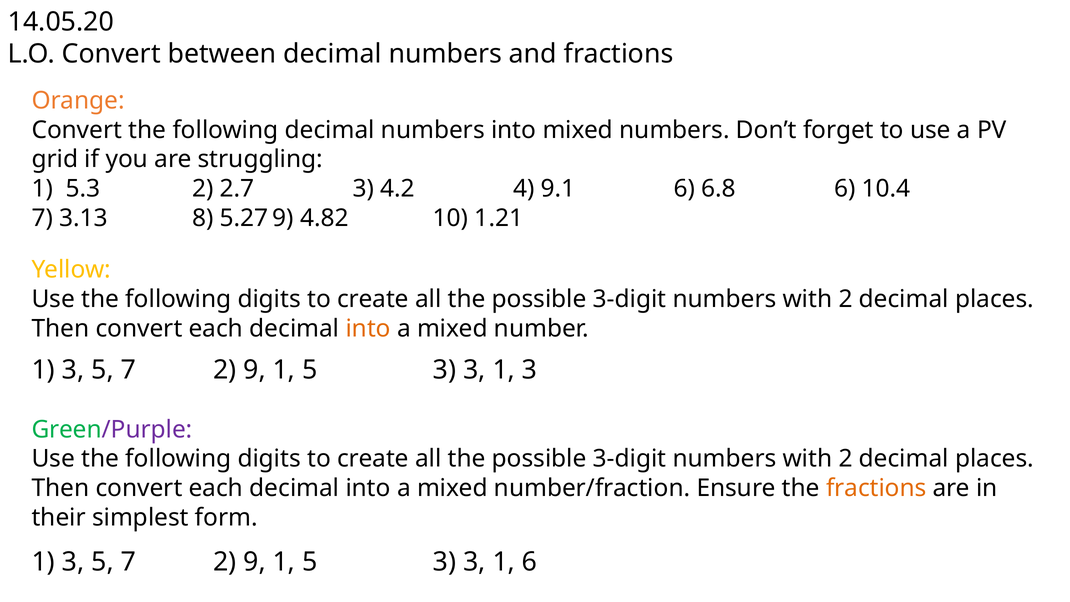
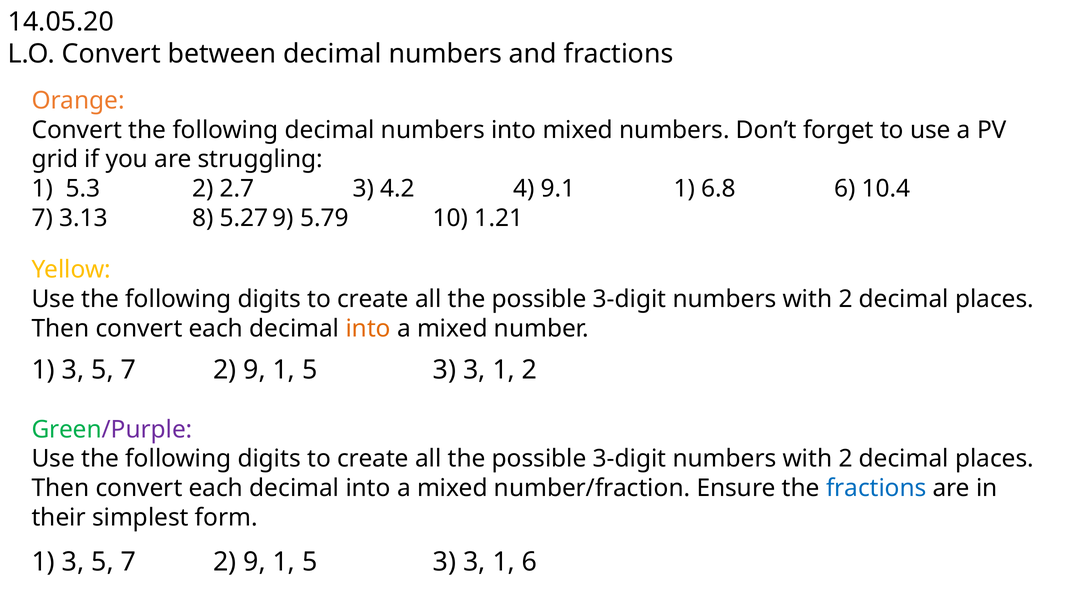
9.1 6: 6 -> 1 (684, 189)
4.82: 4.82 -> 5.79 (324, 218)
3 1 3: 3 -> 2 (530, 370)
fractions colour: orange -> blue (876, 488)
